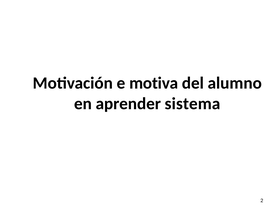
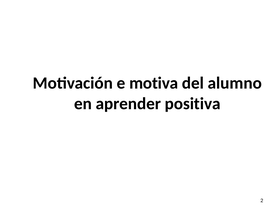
sistema: sistema -> positiva (193, 104)
